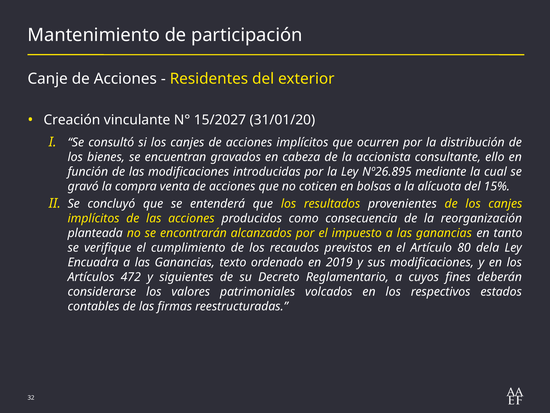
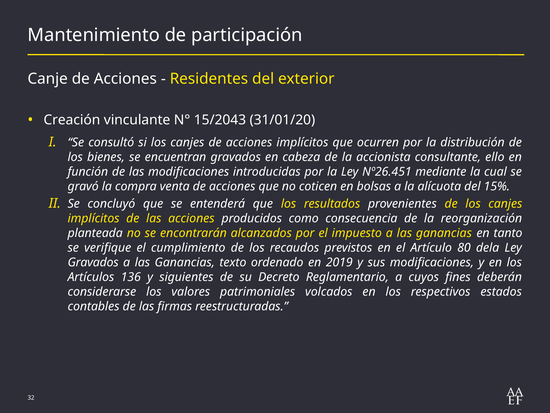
15/2027: 15/2027 -> 15/2043 (220, 120)
Nº26.895: Nº26.895 -> Nº26.451 (387, 172)
Encuadra: Encuadra -> Gravados (93, 262)
472: 472 -> 136 (131, 277)
